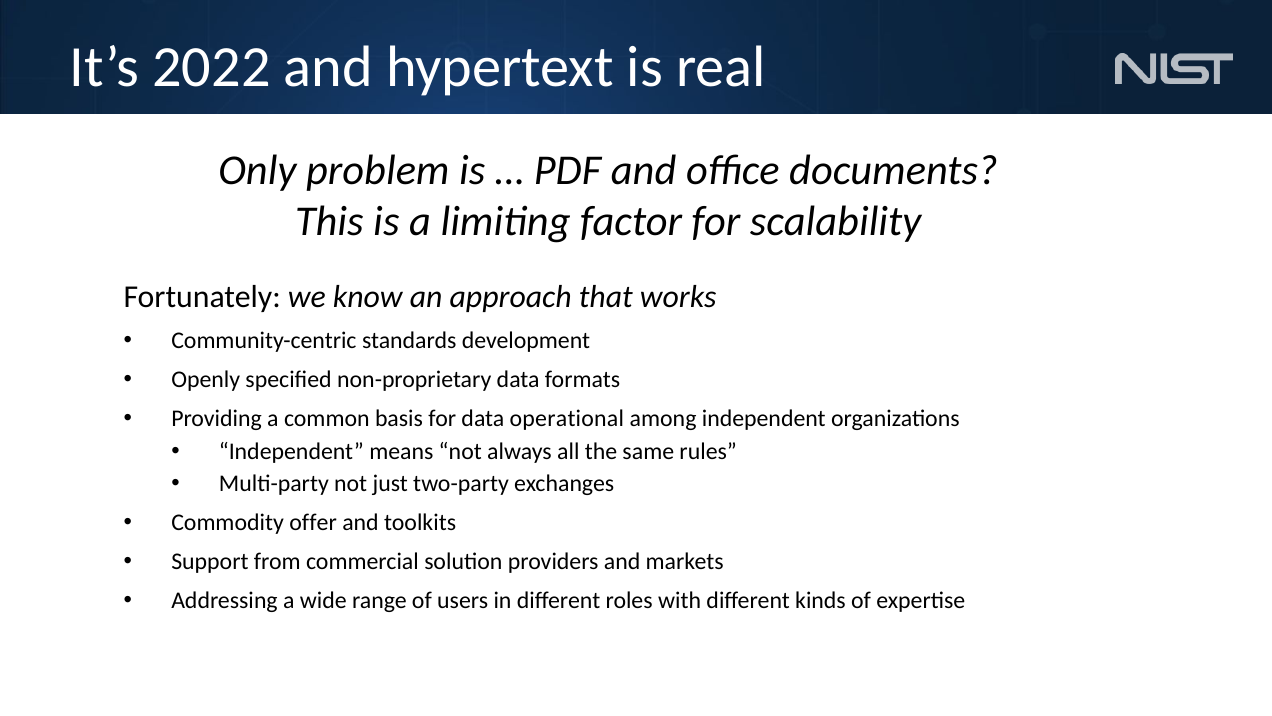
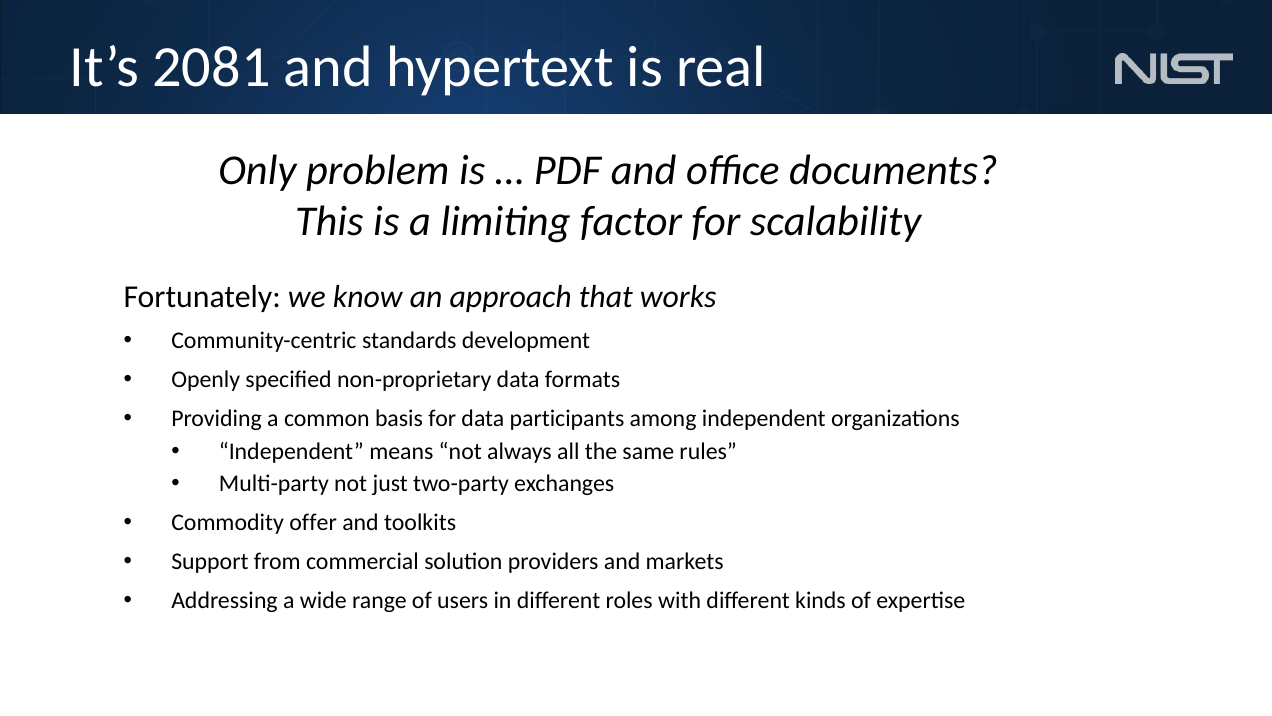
2022: 2022 -> 2081 (211, 68)
operational: operational -> participants (567, 419)
